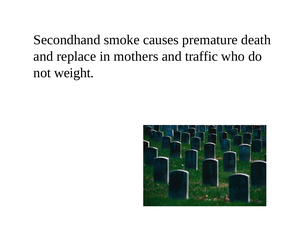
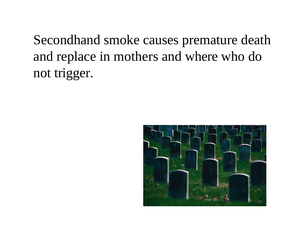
traffic: traffic -> where (201, 56)
weight: weight -> trigger (74, 73)
